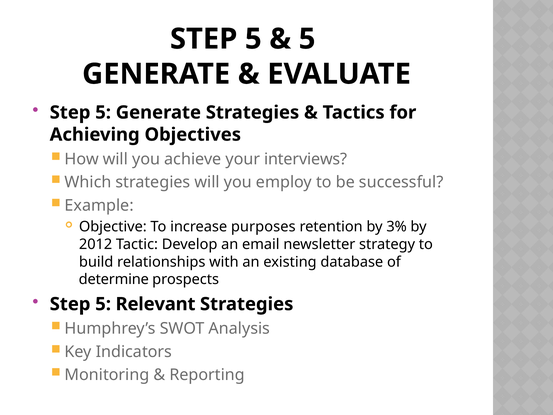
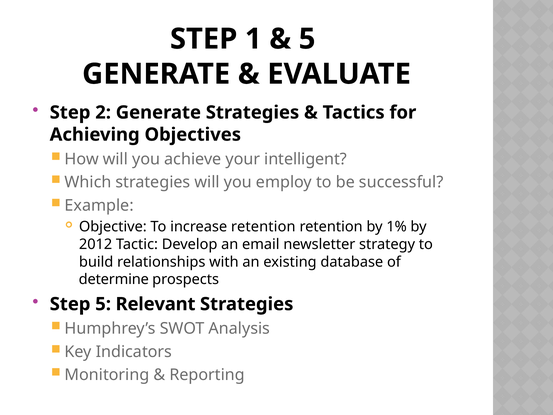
5: 5 -> 1 (253, 39)
5: 5 -> 2 (103, 112)
interviews: interviews -> intelligent (306, 159)
increase purposes: purposes -> retention (263, 227)
3%: 3% -> 1% (397, 227)
